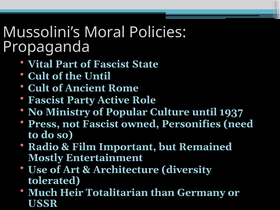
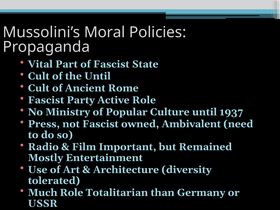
Personifies: Personifies -> Ambivalent (191, 124)
Much Heir: Heir -> Role (72, 193)
